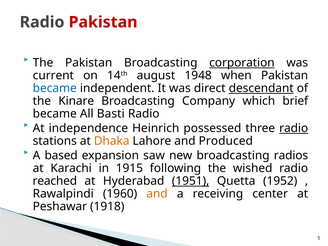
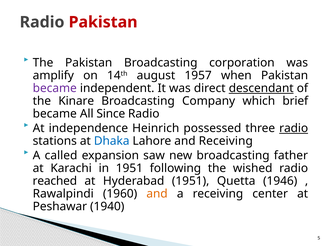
corporation underline: present -> none (242, 63)
current: current -> amplify (53, 75)
1948: 1948 -> 1957 (198, 75)
became colour: blue -> purple (55, 88)
Basti: Basti -> Since (111, 114)
Dhaka colour: orange -> blue (112, 141)
and Produced: Produced -> Receiving (226, 141)
based: based -> called (61, 155)
radios: radios -> father (291, 155)
in 1915: 1915 -> 1951 (129, 168)
1951 underline: present -> none (191, 181)
1952: 1952 -> 1946 (280, 181)
1918: 1918 -> 1940 (107, 207)
